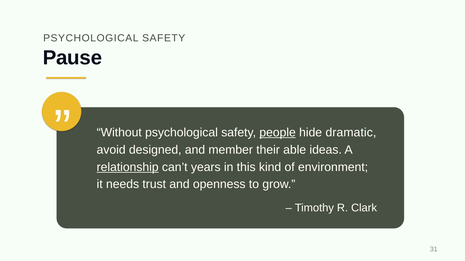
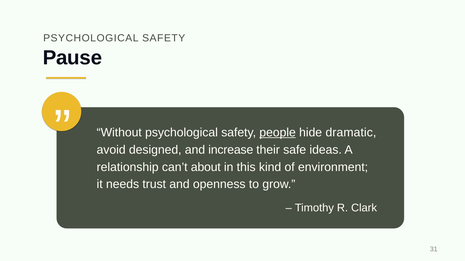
member: member -> increase (231, 150)
able: able -> safe (295, 150)
relationship underline: present -> none (128, 167)
years: years -> about (206, 167)
